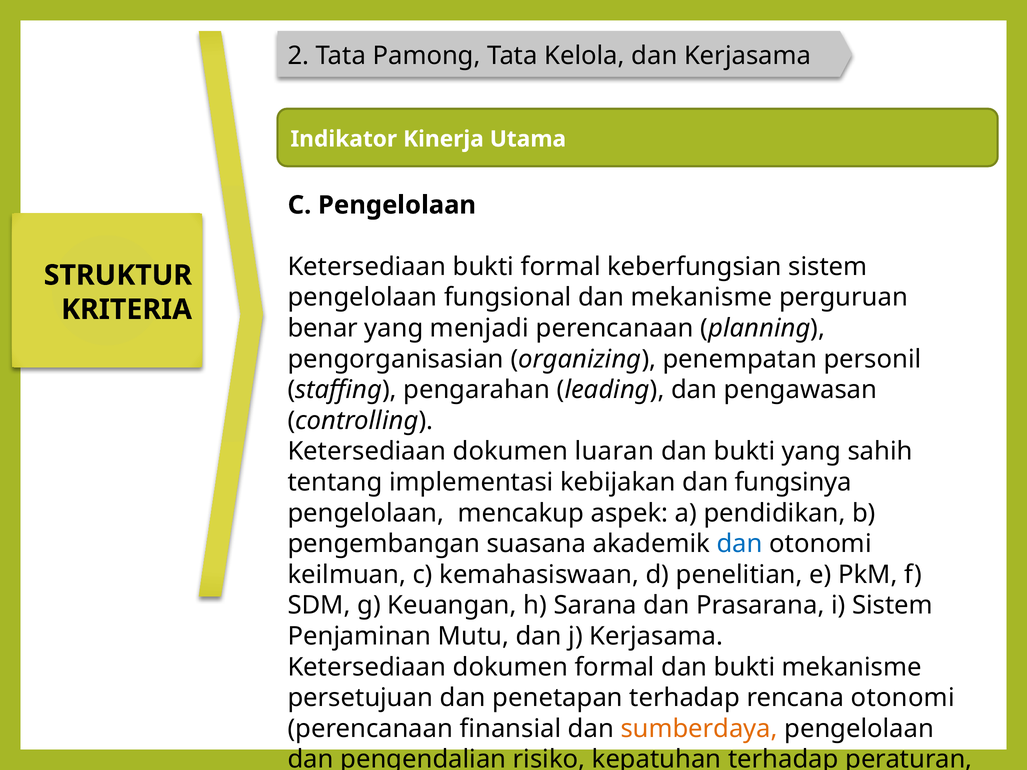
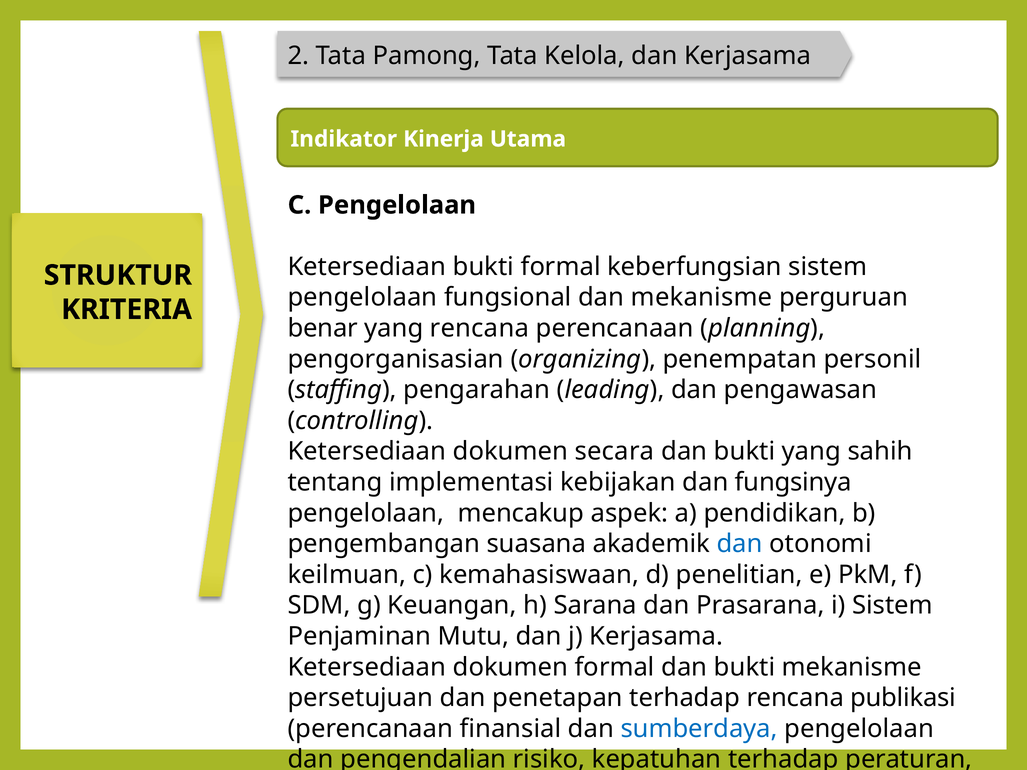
yang menjadi: menjadi -> rencana (479, 328)
luaran: luaran -> secara (614, 452)
rencana otonomi: otonomi -> publikasi (903, 698)
sumberdaya colour: orange -> blue (699, 729)
